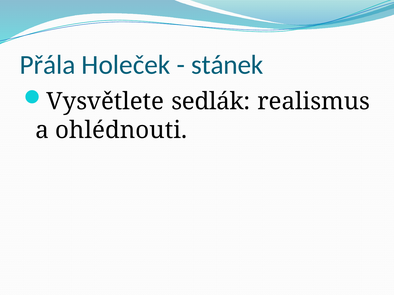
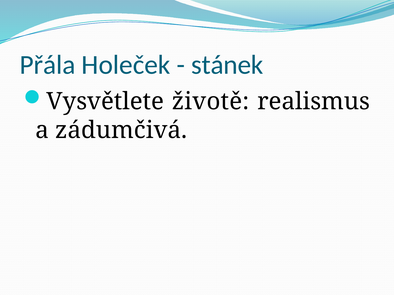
sedlák: sedlák -> životě (211, 101)
ohlédnouti: ohlédnouti -> zádumčivá (121, 130)
